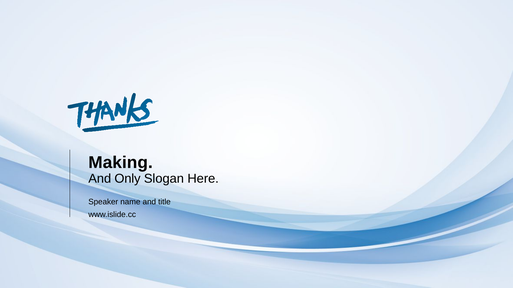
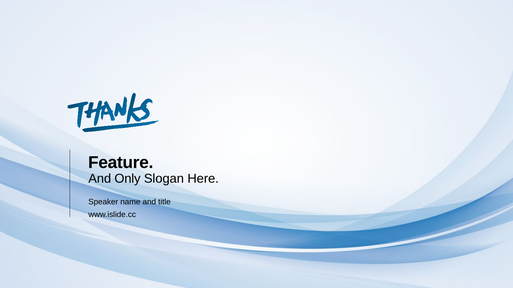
Making: Making -> Feature (121, 163)
